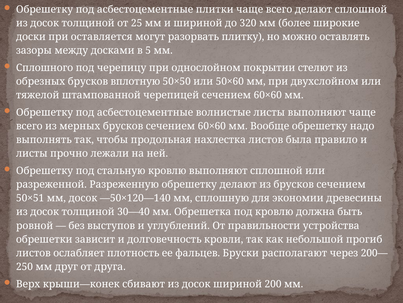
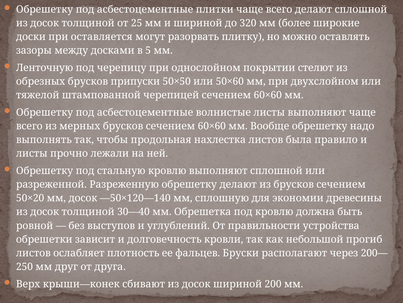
Сплошного: Сплошного -> Ленточную (45, 68)
вплотную: вплотную -> припуски (135, 81)
50×51: 50×51 -> 50×20 (30, 198)
